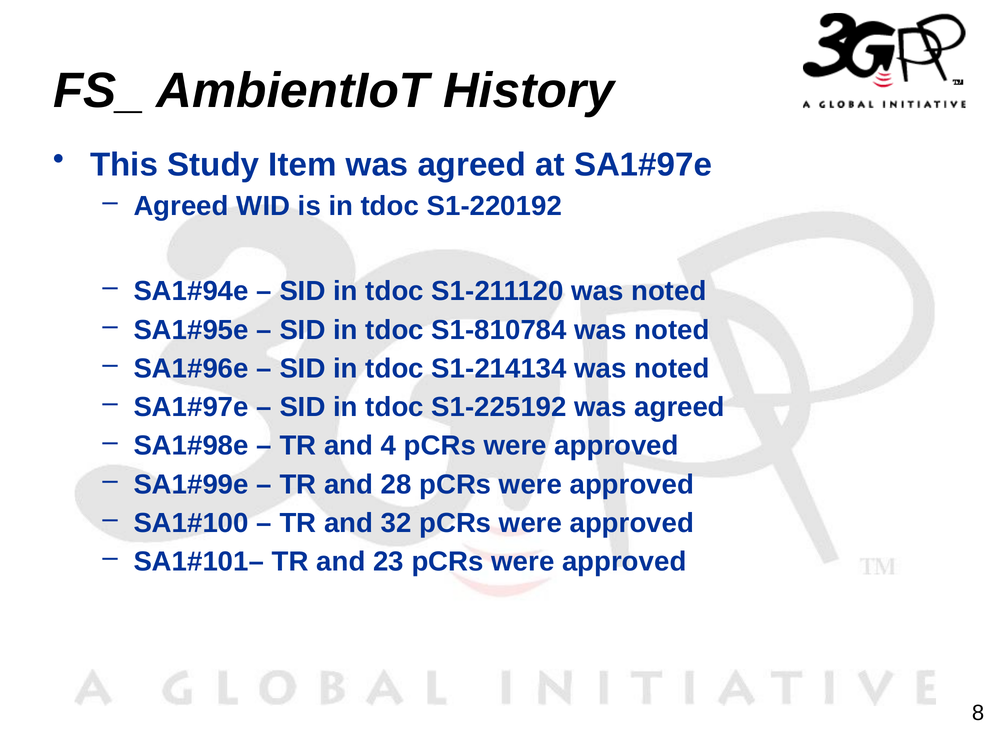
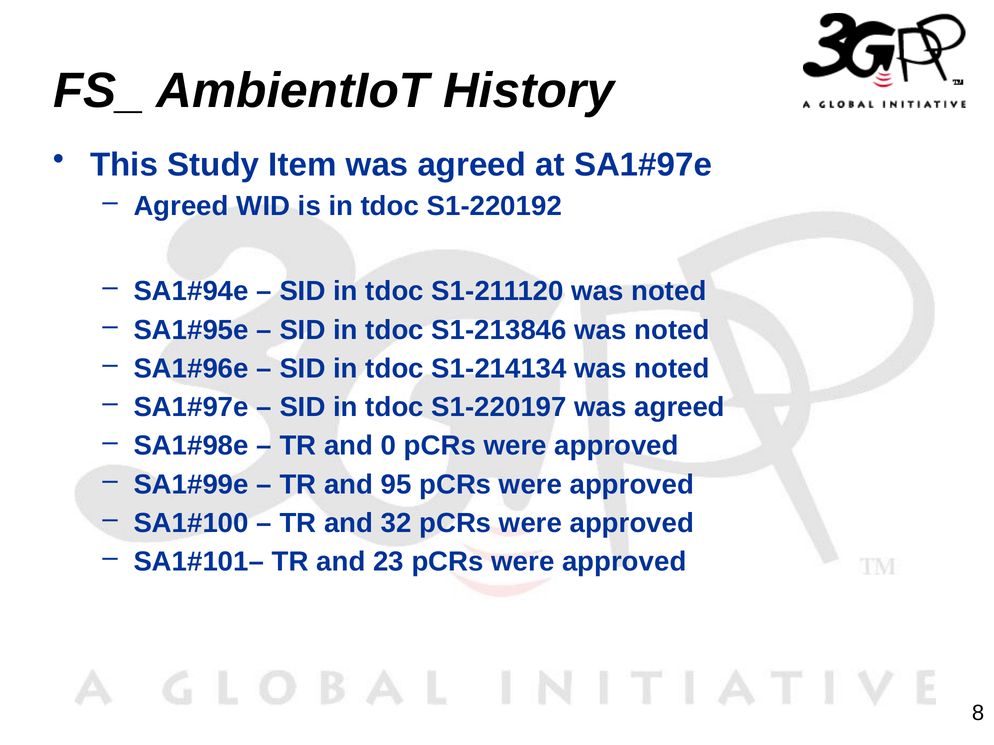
S1-810784: S1-810784 -> S1-213846 (499, 330)
S1-225192: S1-225192 -> S1-220197 (499, 408)
4: 4 -> 0 (388, 446)
28: 28 -> 95 (396, 485)
